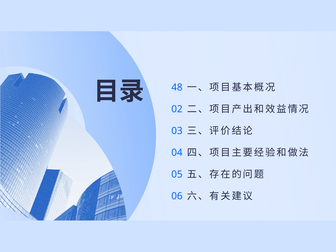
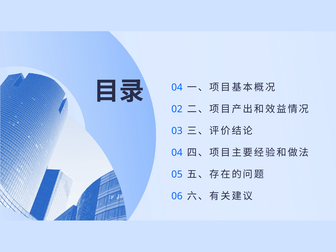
48: 48 -> 04 (177, 87)
